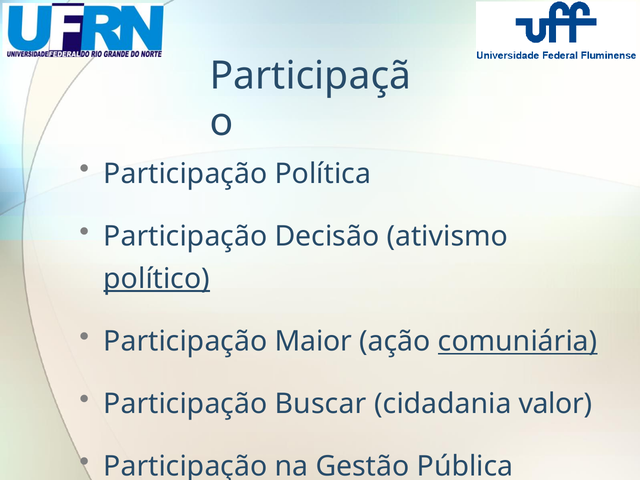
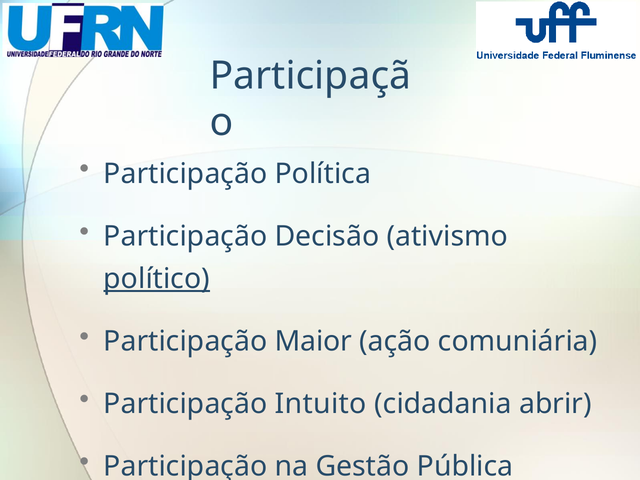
comuniária underline: present -> none (518, 341)
Buscar: Buscar -> Intuito (321, 404)
valor: valor -> abrir (555, 404)
